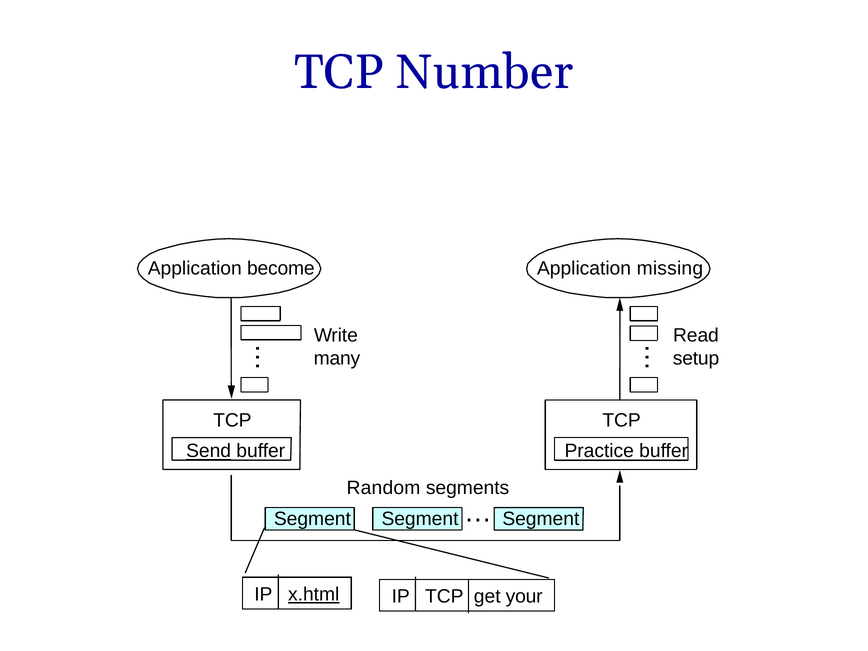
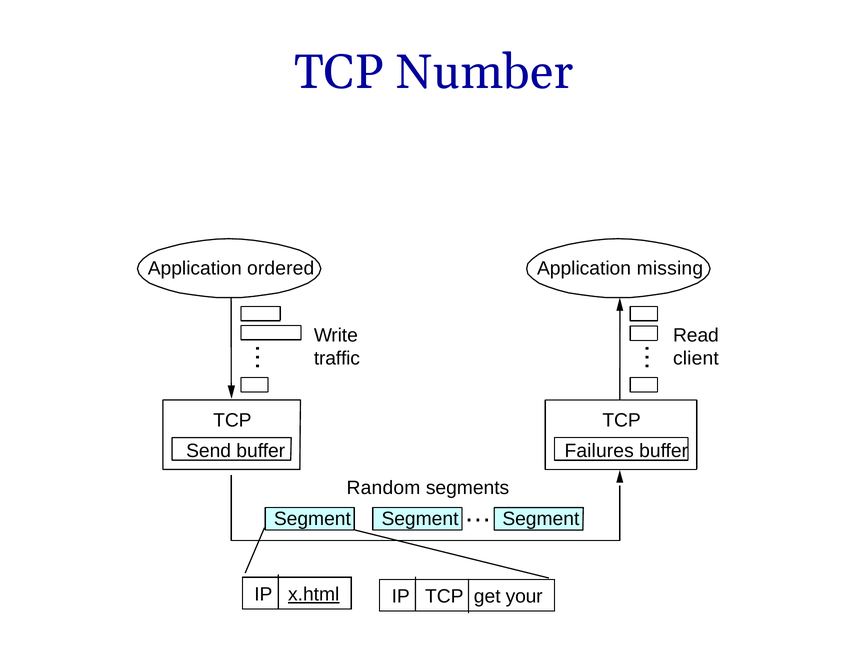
become: become -> ordered (281, 268)
many: many -> traffic (337, 359)
setup: setup -> client (696, 359)
Send underline: present -> none (209, 451)
Practice: Practice -> Failures (599, 451)
